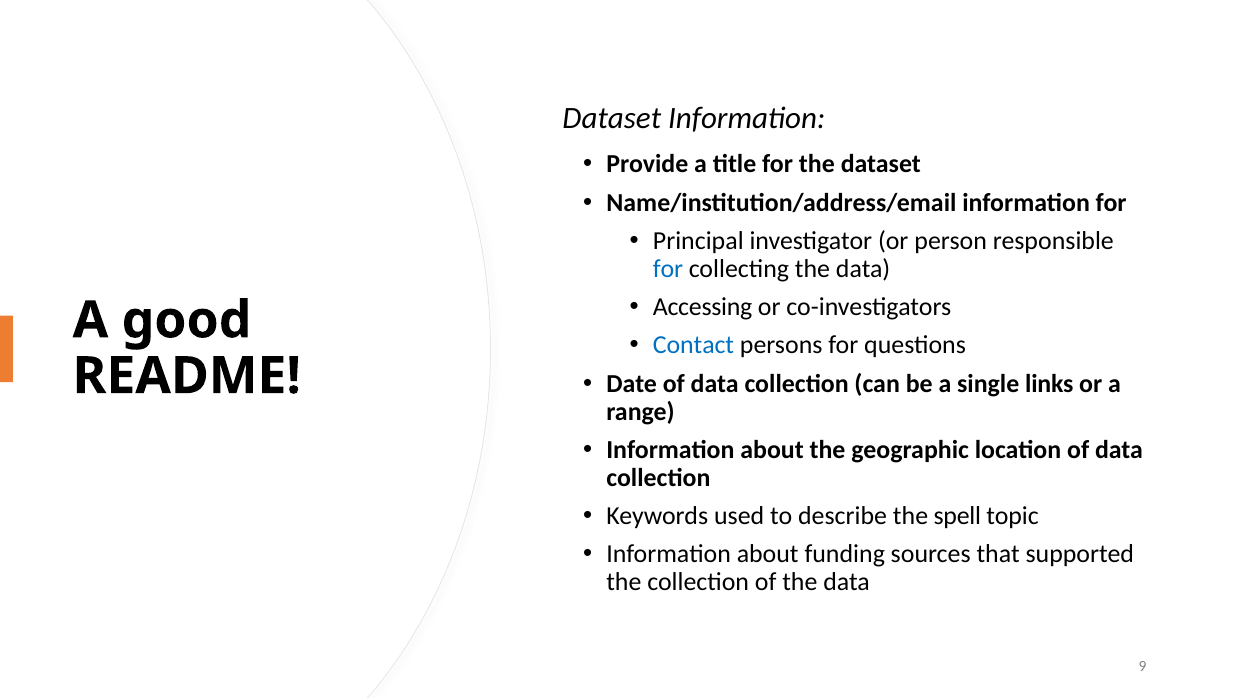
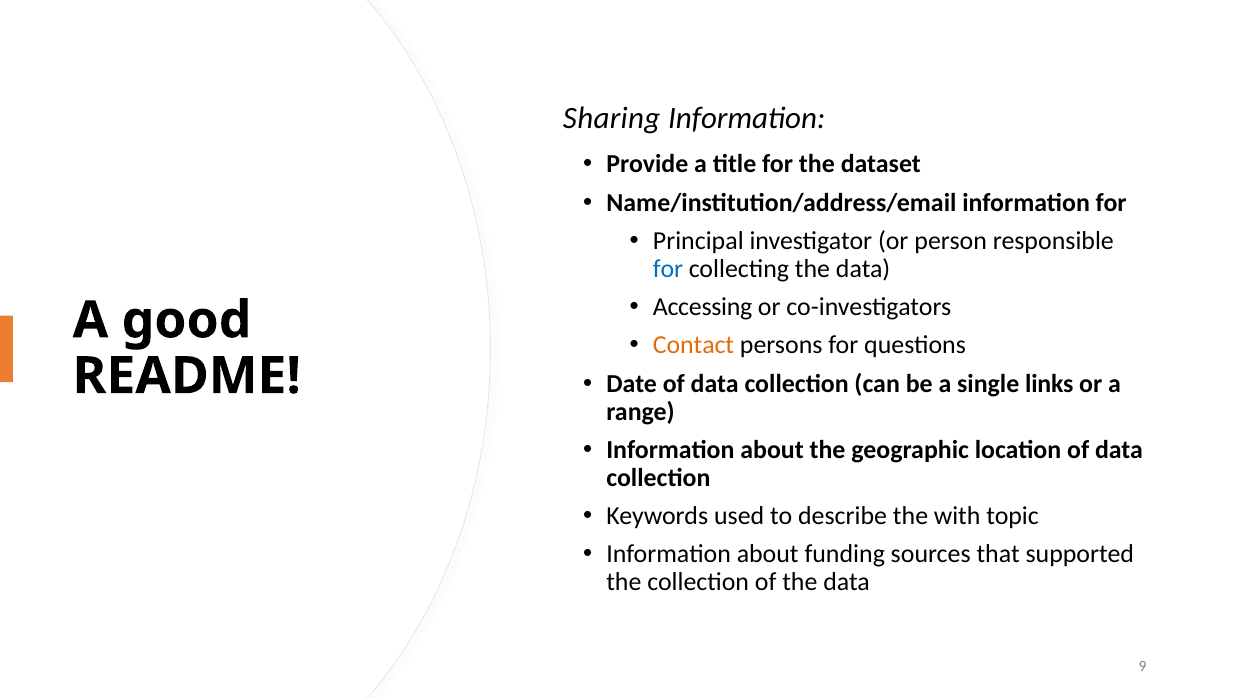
Dataset: Dataset -> Sharing (612, 118)
Contact colour: blue -> orange (694, 345)
spell: spell -> with (957, 516)
